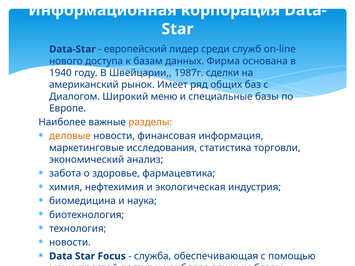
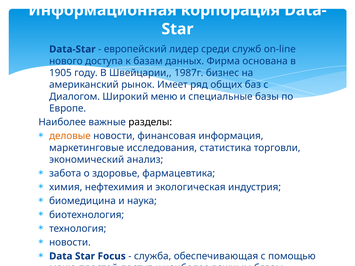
1940: 1940 -> 1905 (60, 73)
сделки: сделки -> бизнес (223, 73)
разделы colour: orange -> black (150, 122)
